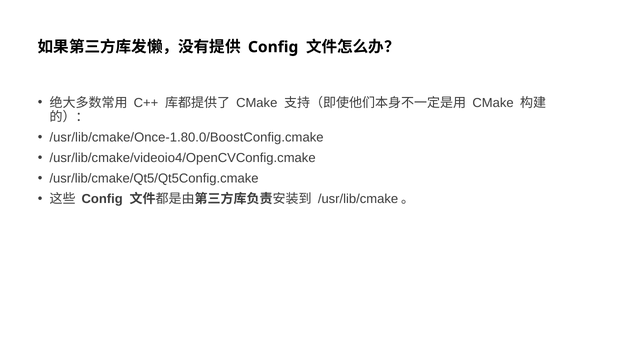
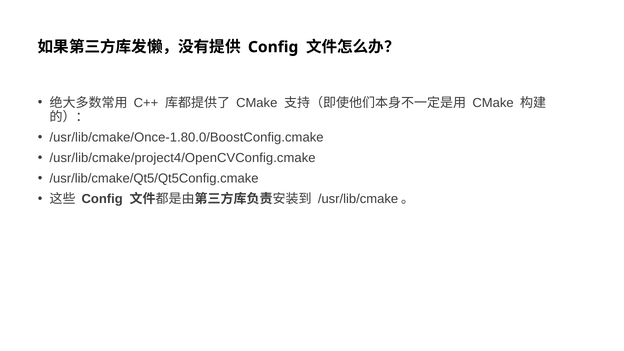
/usr/lib/cmake/videoio4/OpenCVConfig.cmake: /usr/lib/cmake/videoio4/OpenCVConfig.cmake -> /usr/lib/cmake/project4/OpenCVConfig.cmake (183, 158)
